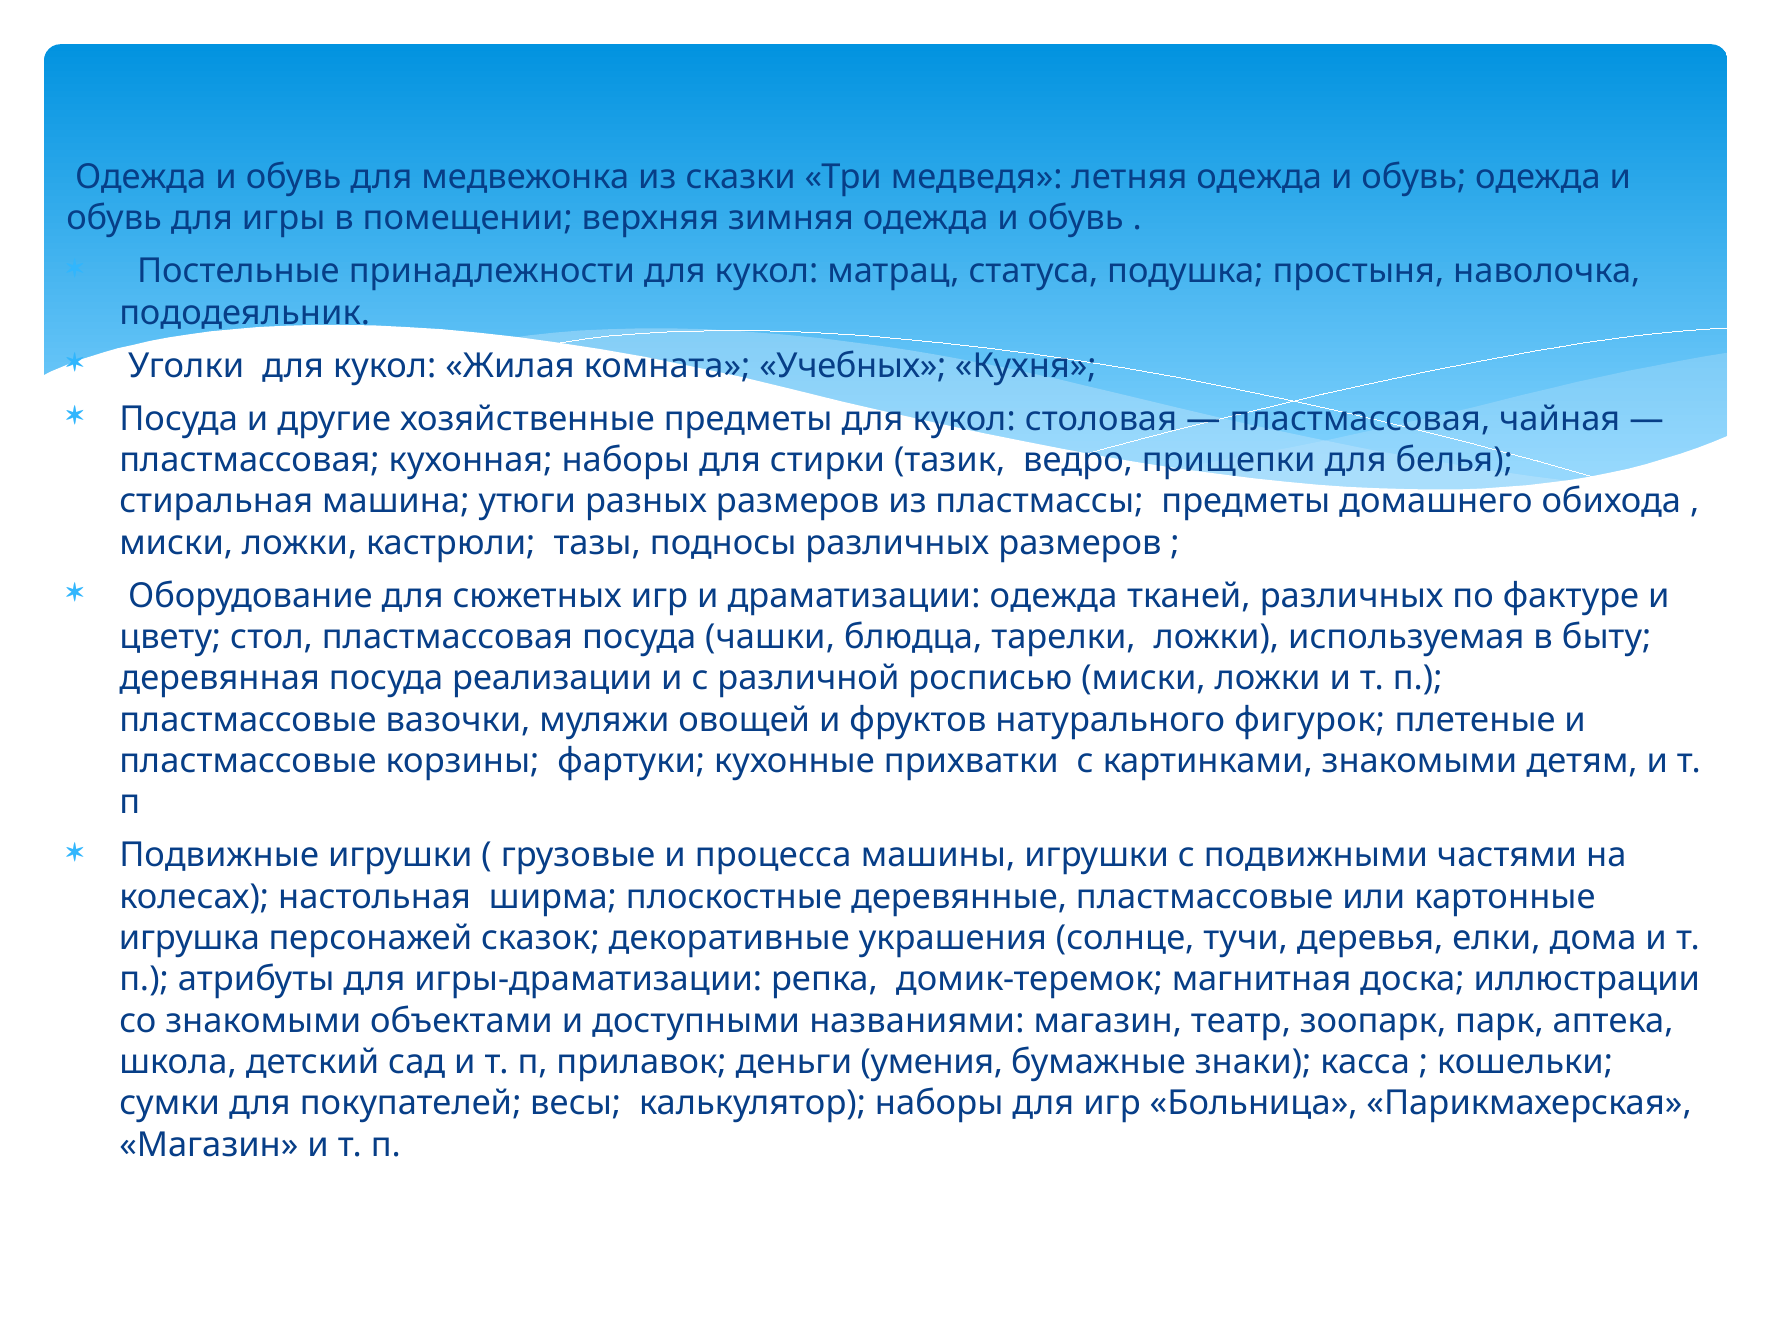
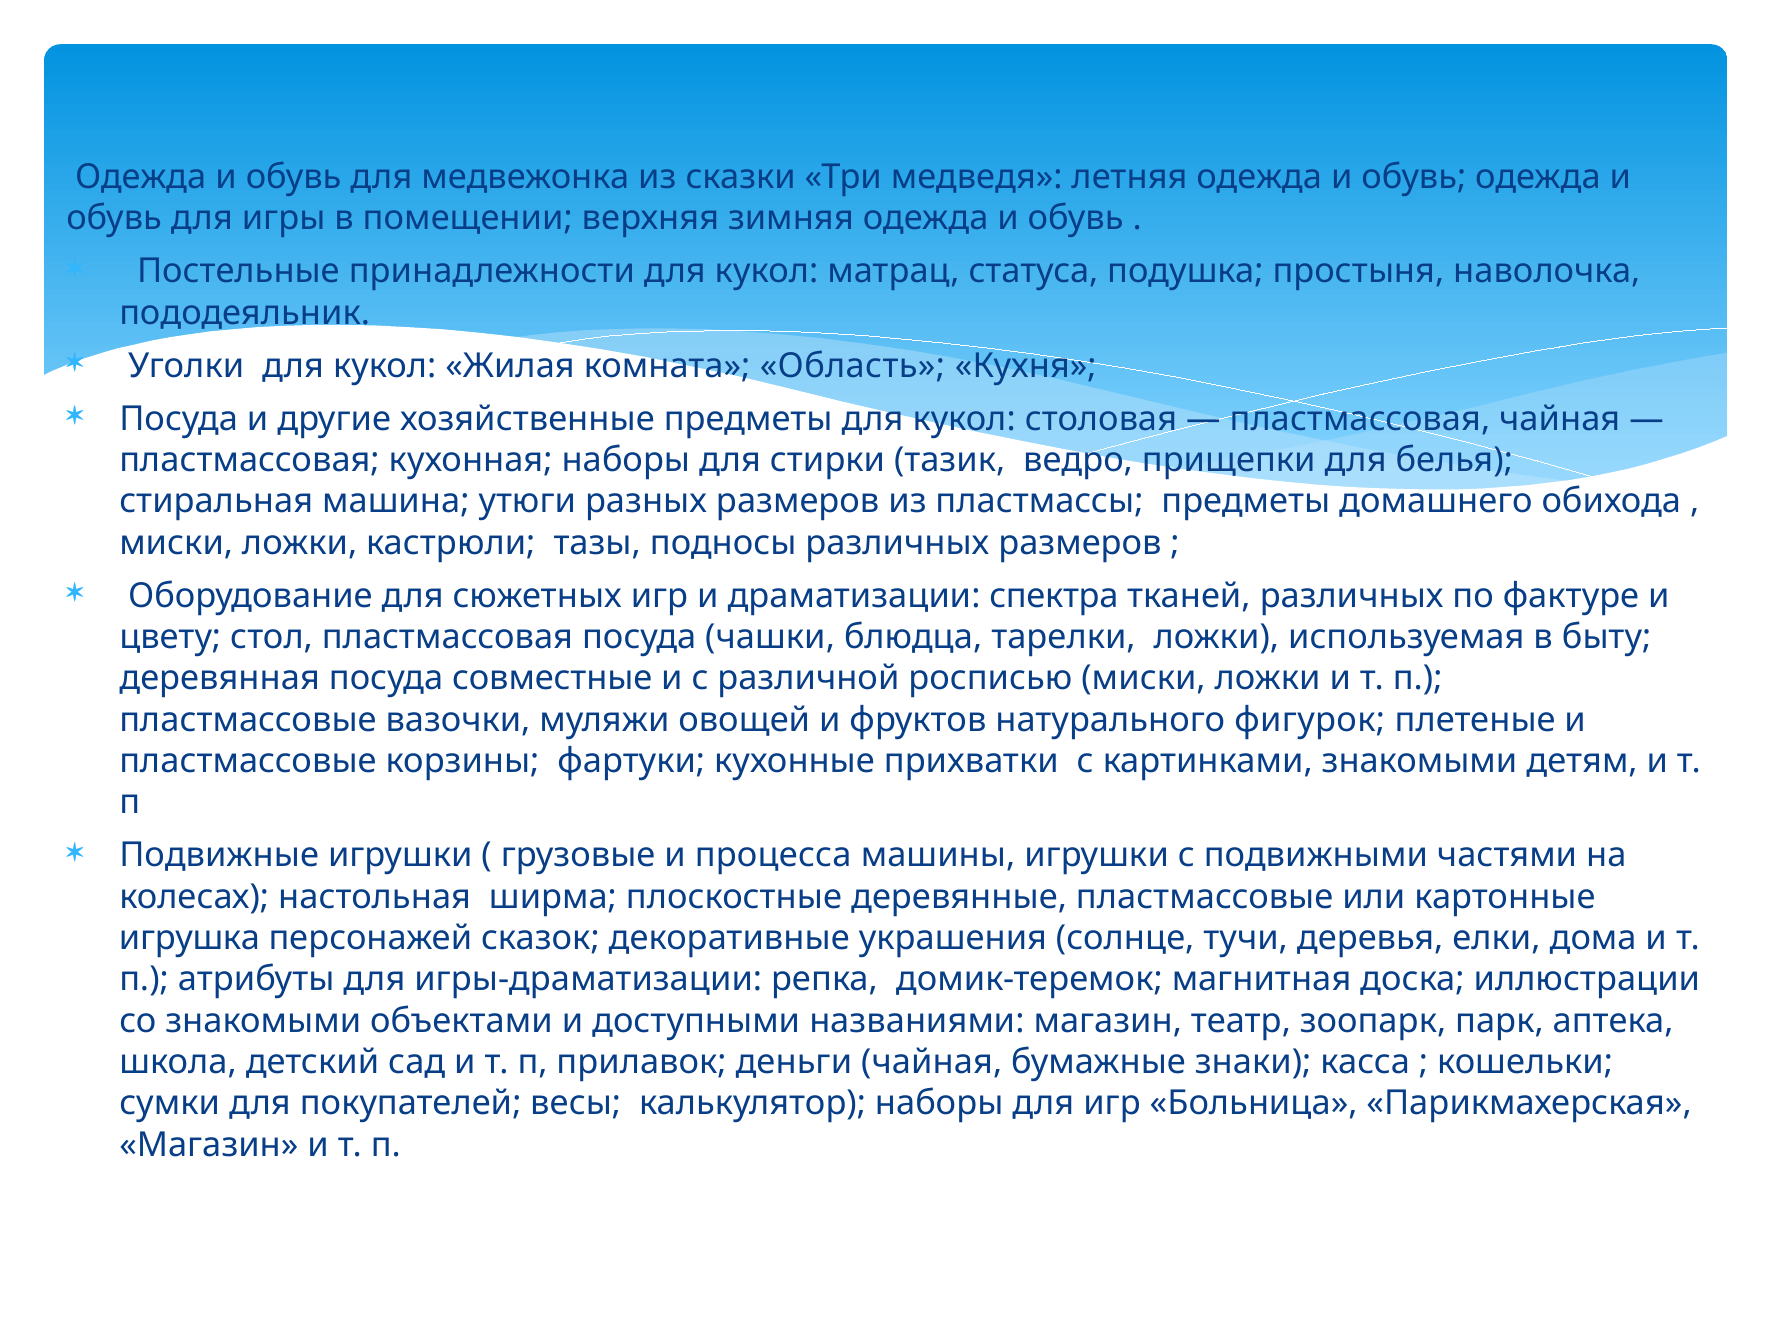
Учебных: Учебных -> Область (852, 366)
драматизации одежда: одежда -> спектра (1054, 596)
реализации: реализации -> совместные (552, 679)
деньги умения: умения -> чайная (932, 1063)
